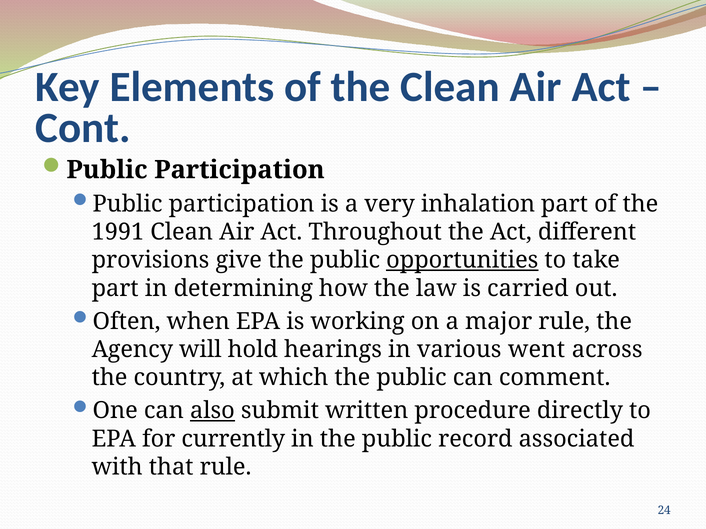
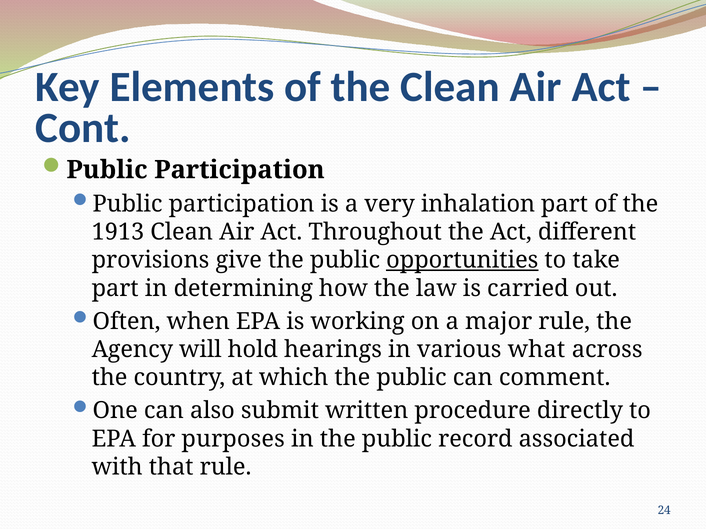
1991: 1991 -> 1913 (118, 232)
went: went -> what (537, 350)
also underline: present -> none (212, 411)
currently: currently -> purposes (233, 439)
